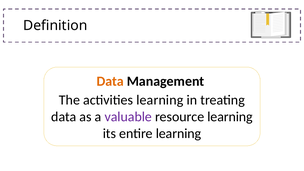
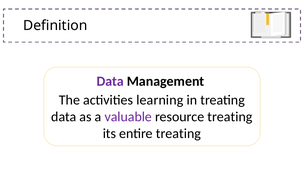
Data colour: orange -> purple (110, 81)
resource learning: learning -> treating (230, 117)
entire learning: learning -> treating (178, 133)
